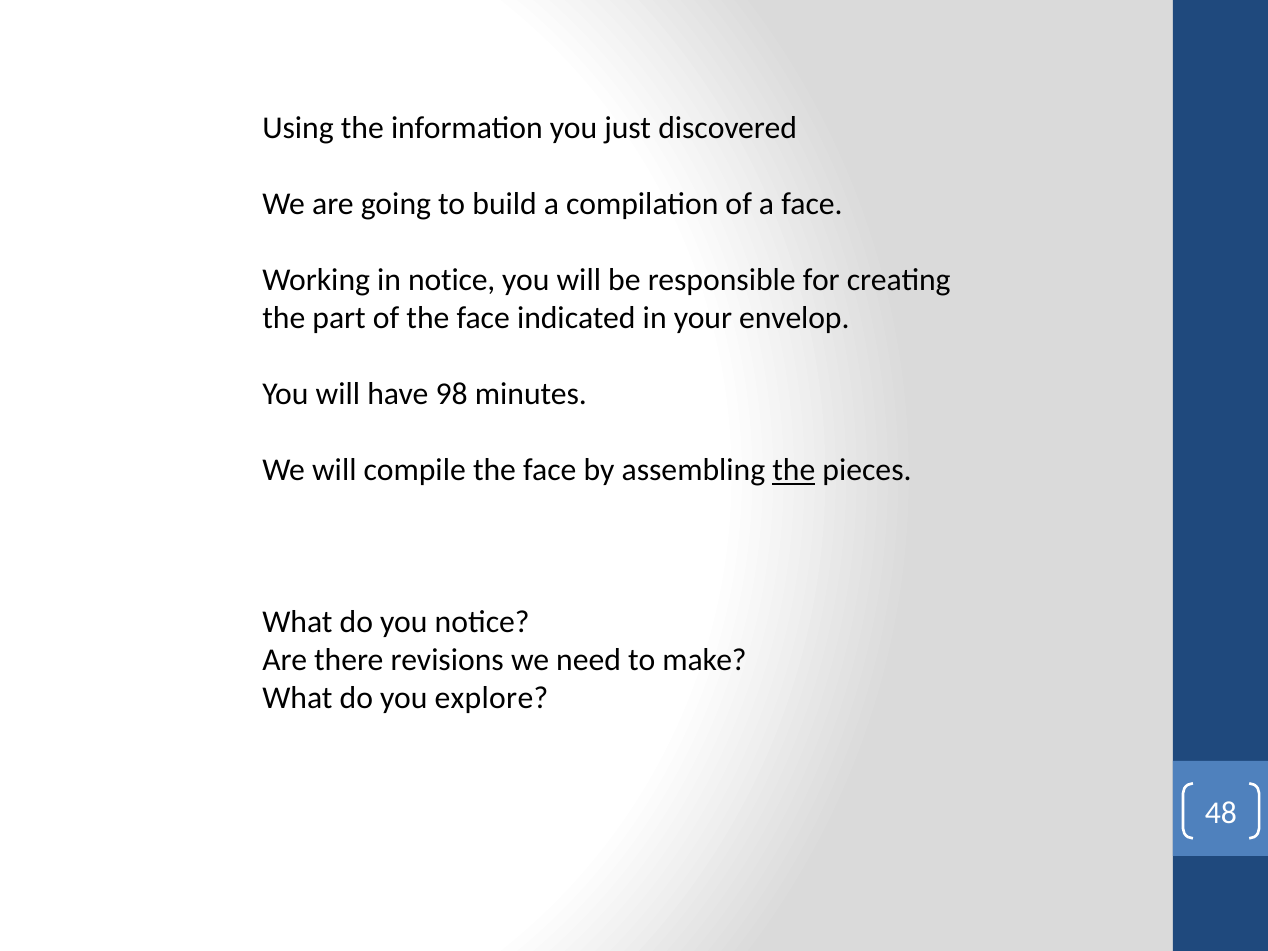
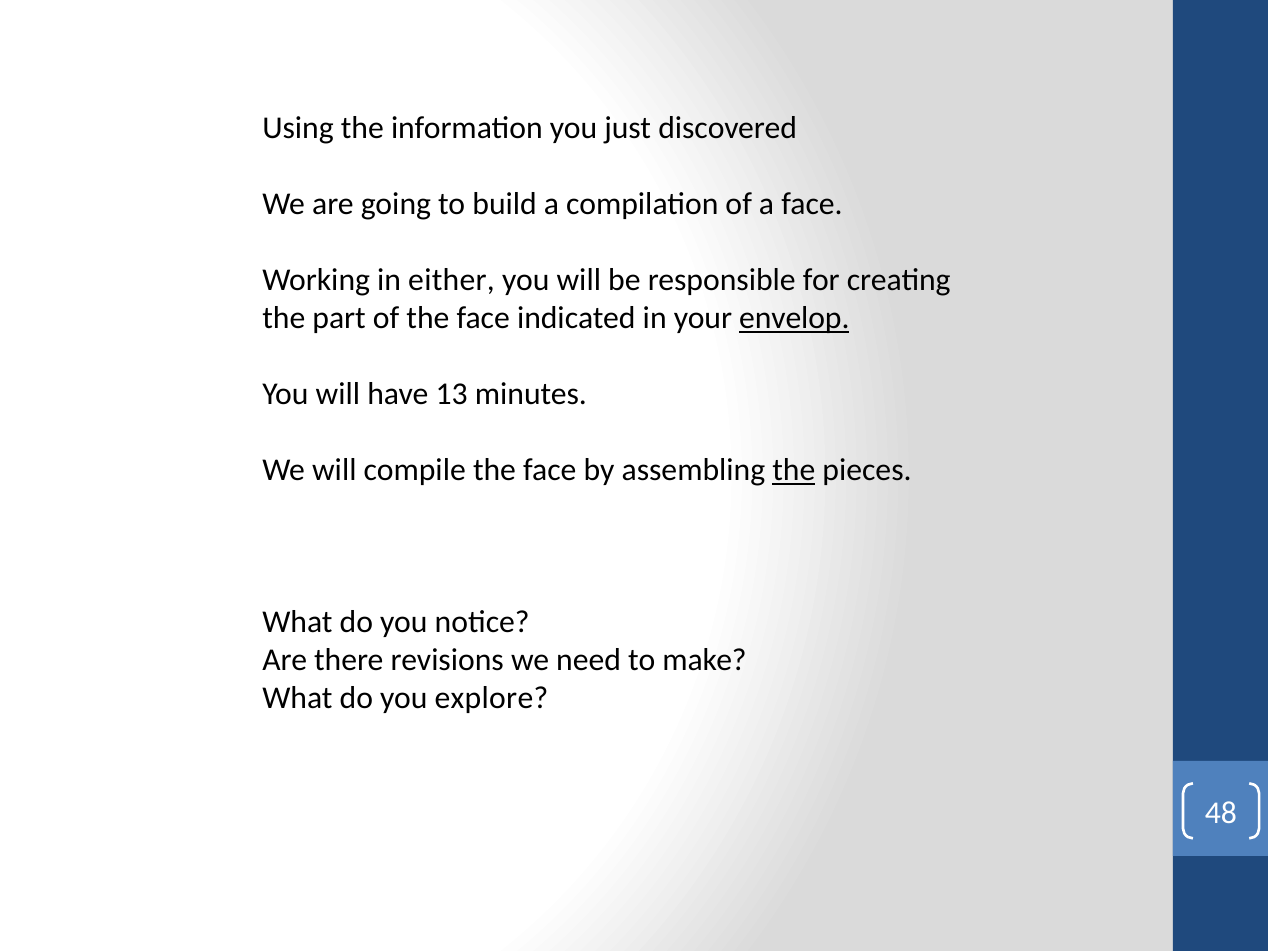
in notice: notice -> either (452, 280)
envelop underline: none -> present (794, 318)
98: 98 -> 13 (452, 394)
